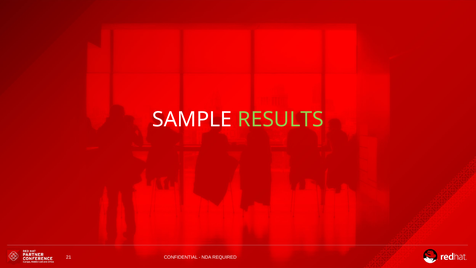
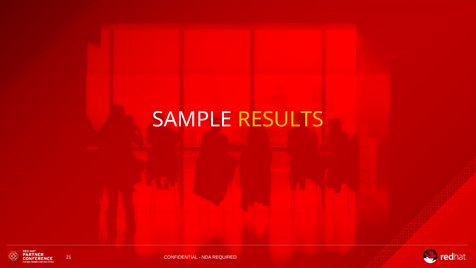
RESULTS colour: light green -> yellow (281, 119)
